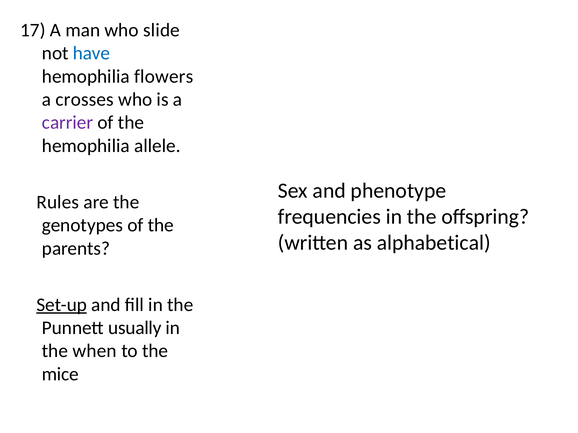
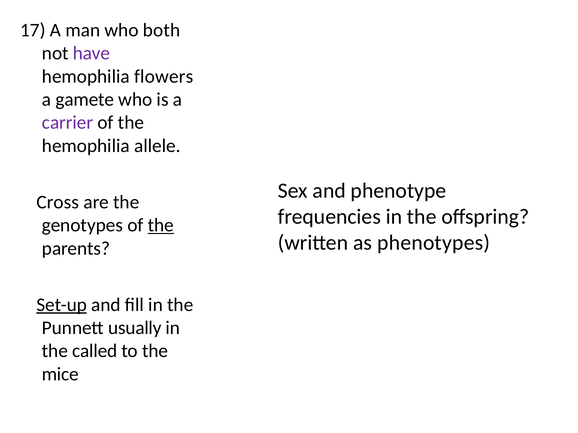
slide: slide -> both (162, 30)
have colour: blue -> purple (92, 53)
crosses: crosses -> gamete (85, 100)
Rules: Rules -> Cross (58, 202)
the underline: none -> present (161, 225)
alphabetical: alphabetical -> phenotypes (434, 243)
when: when -> called (95, 351)
